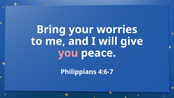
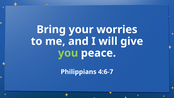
you colour: pink -> light green (68, 53)
